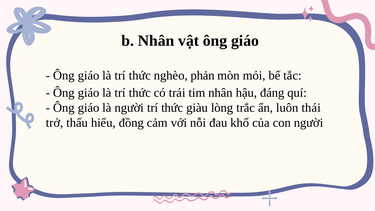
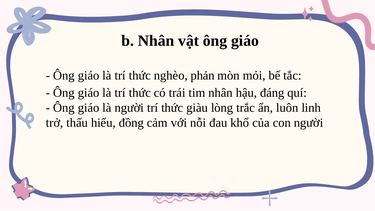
thái: thái -> linh (311, 108)
